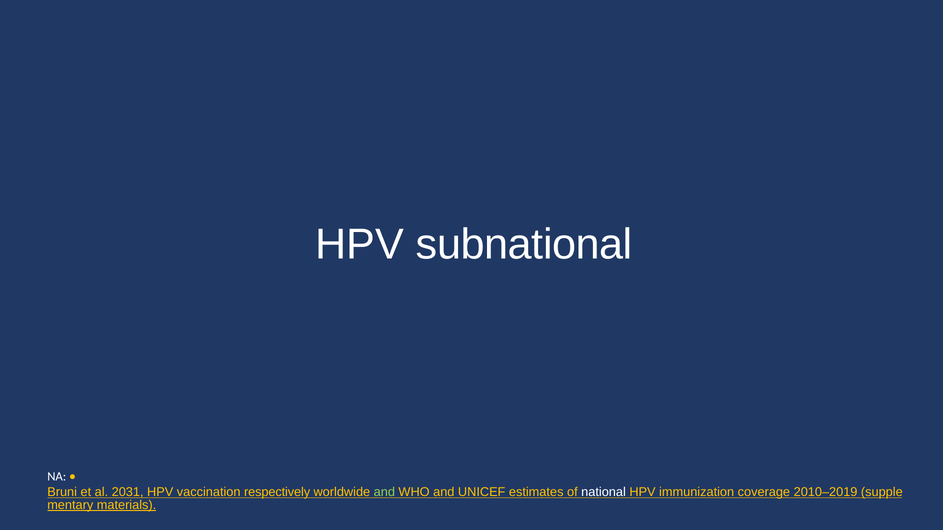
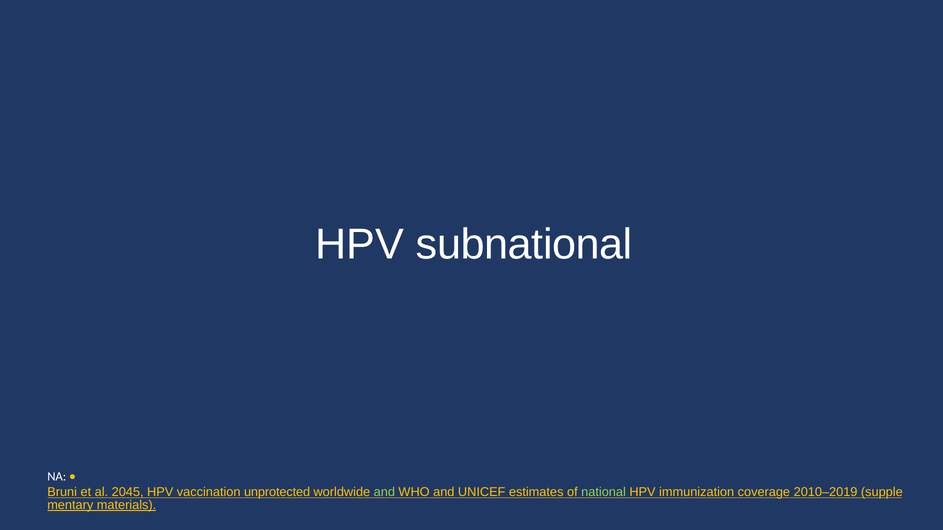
2031: 2031 -> 2045 (128, 492)
respectively: respectively -> unprotected (277, 492)
national colour: white -> light green (604, 492)
